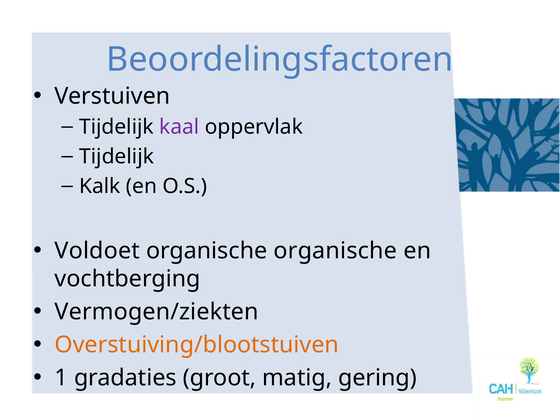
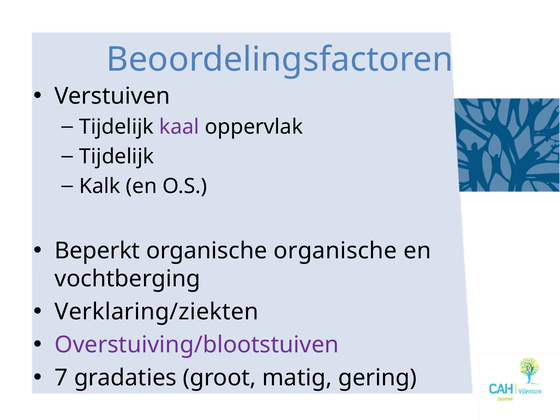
Voldoet: Voldoet -> Beperkt (97, 251)
Vermogen/ziekten: Vermogen/ziekten -> Verklaring/ziekten (157, 312)
Overstuiving/blootstuiven colour: orange -> purple (197, 345)
1: 1 -> 7 (61, 378)
